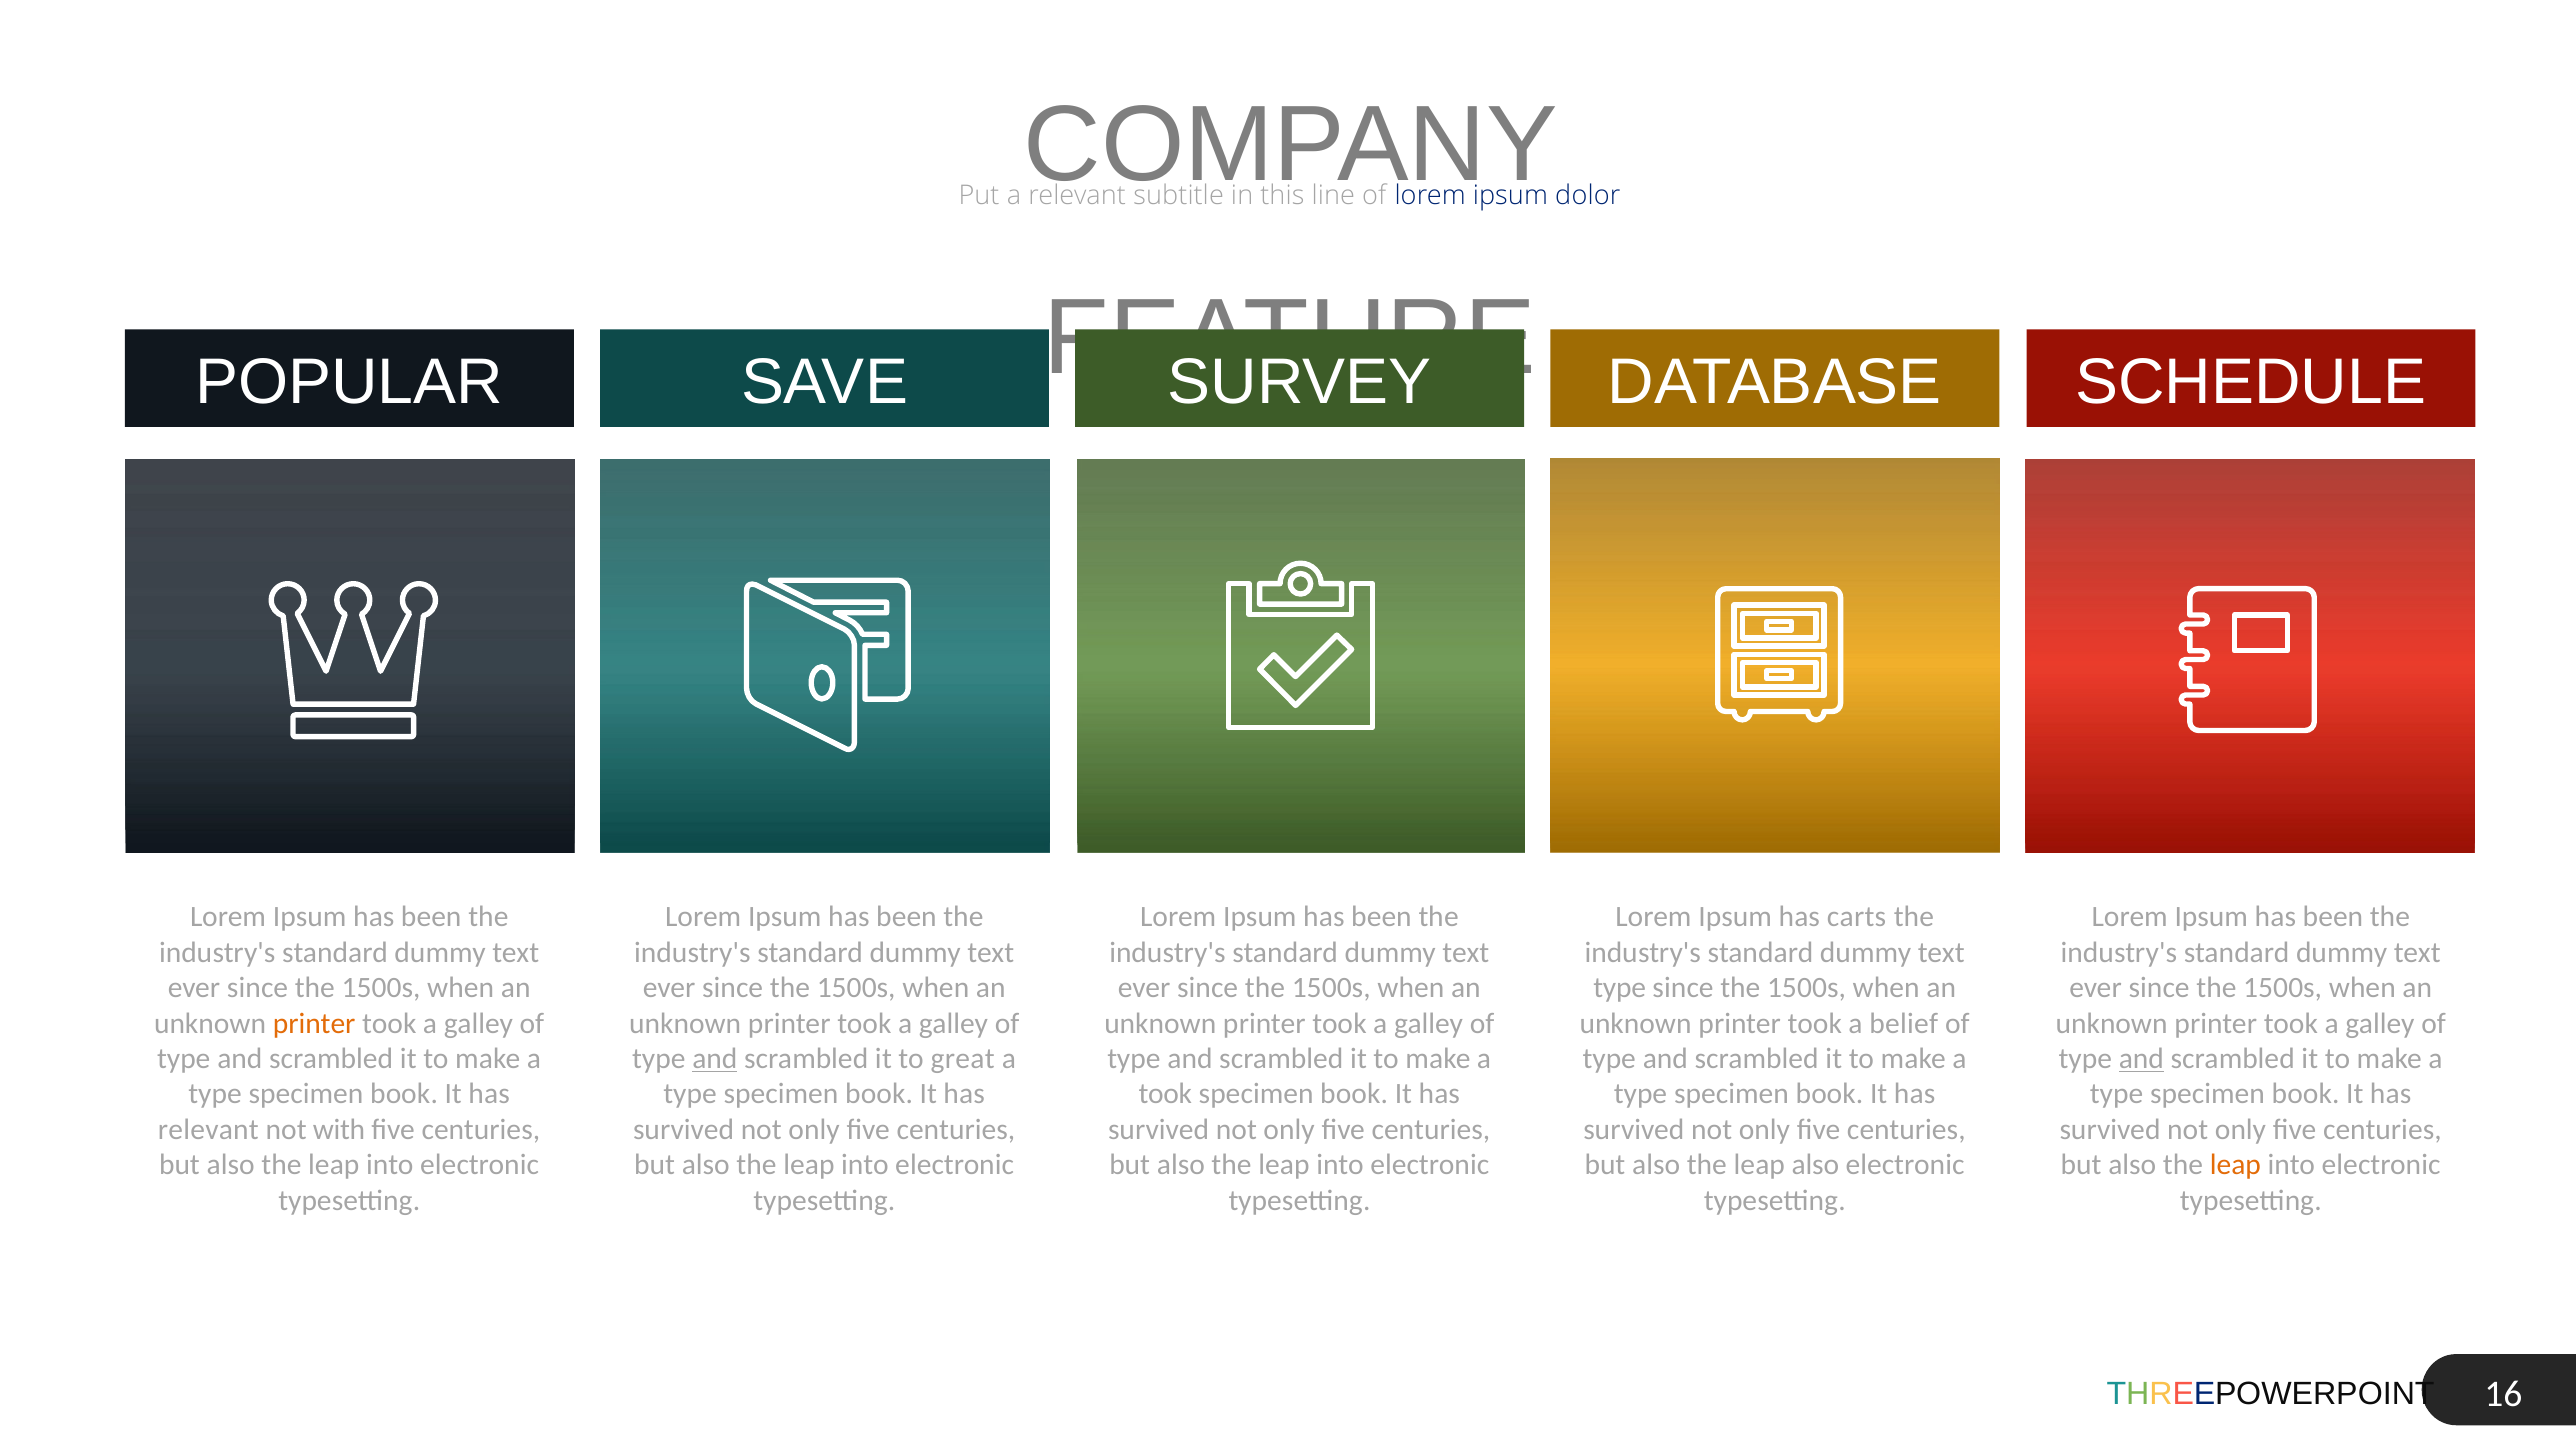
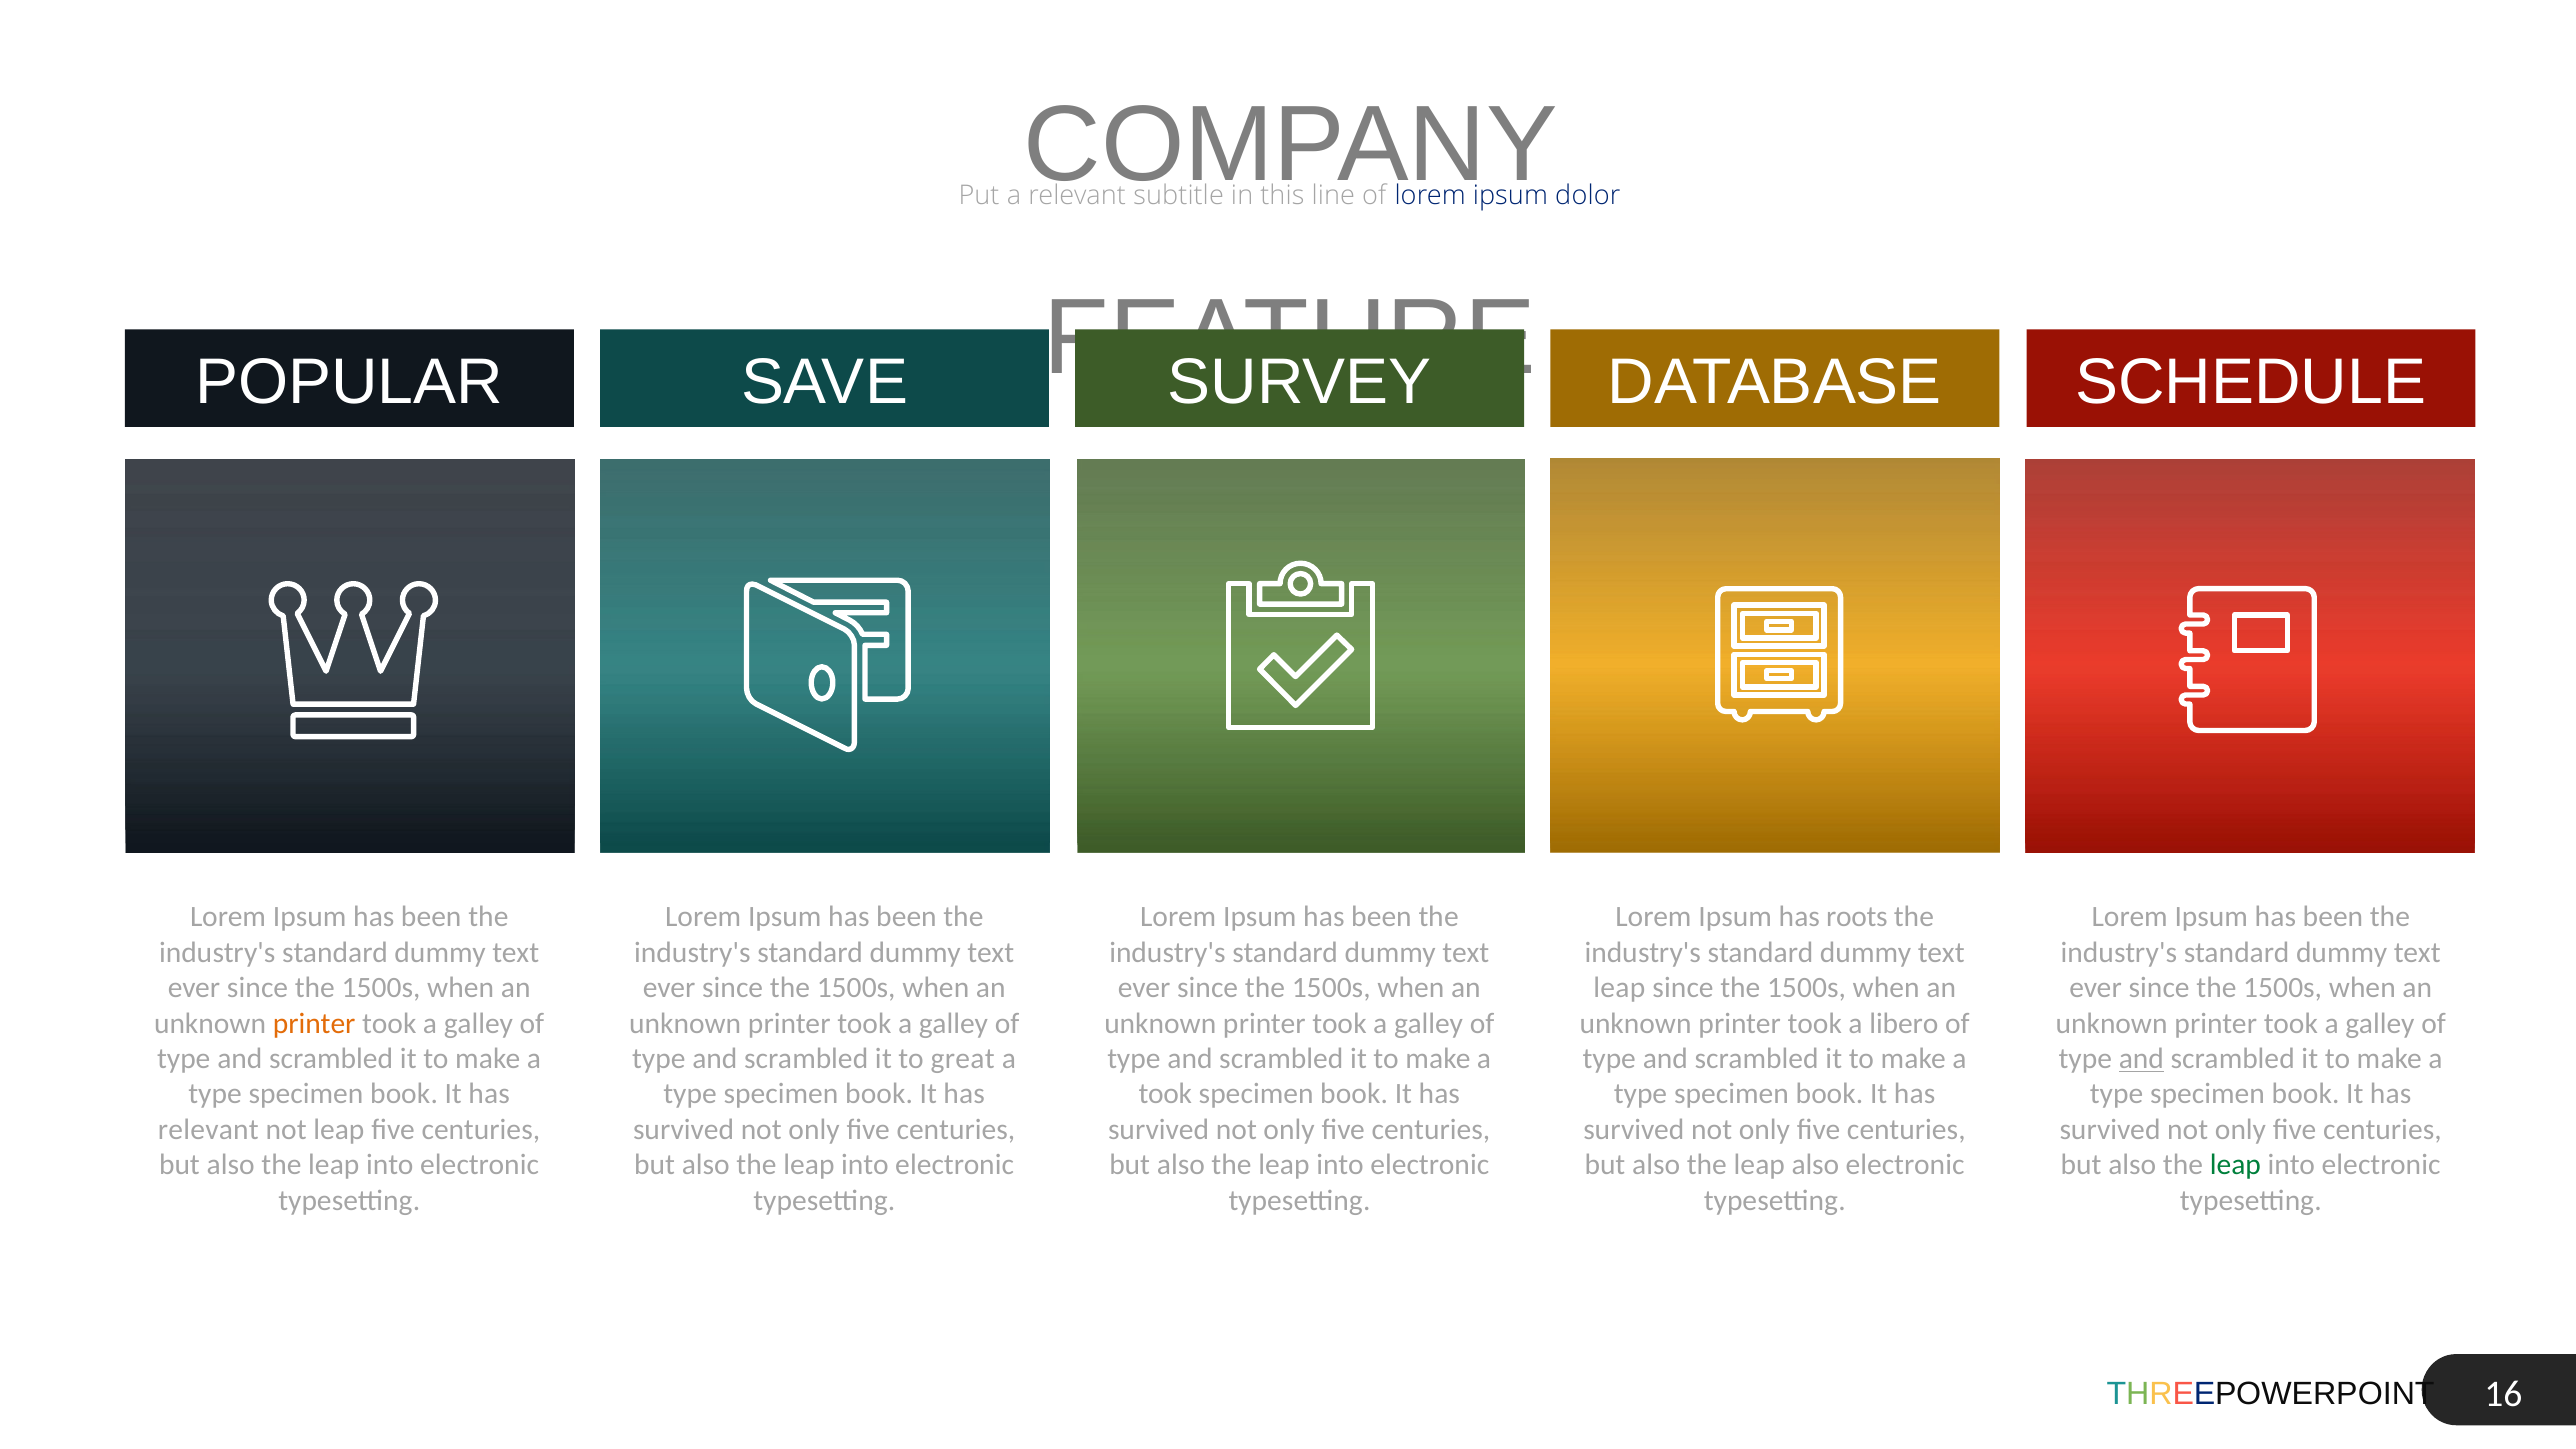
carts: carts -> roots (1857, 917)
type: type -> leap (1619, 988)
belief: belief -> libero (1904, 1023)
and underline: present -> none (715, 1059)
not with: with -> leap (339, 1130)
leap colour: orange -> green (2235, 1165)
